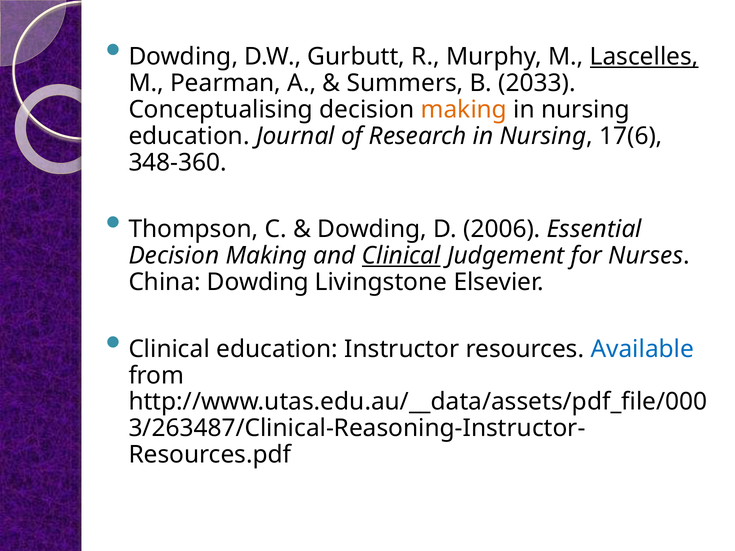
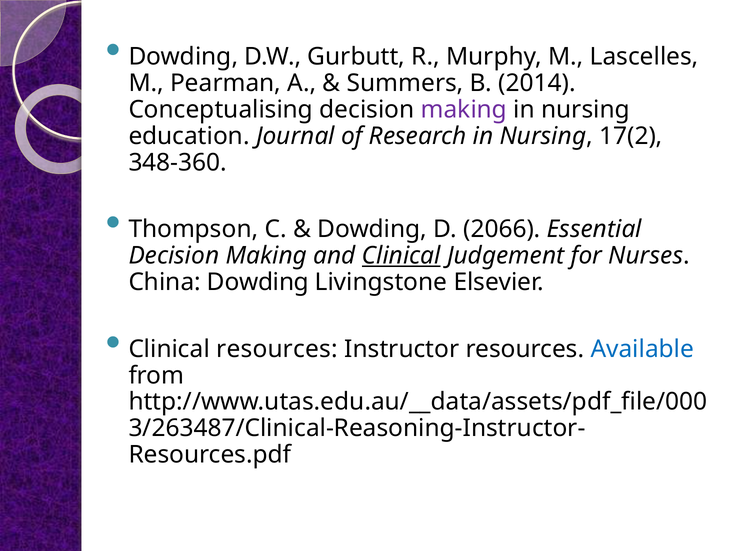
Lascelles underline: present -> none (644, 57)
2033: 2033 -> 2014 (537, 83)
making colour: orange -> purple (464, 110)
17(6: 17(6 -> 17(2 (631, 136)
2006: 2006 -> 2066 (502, 229)
Clinical education: education -> resources (277, 349)
